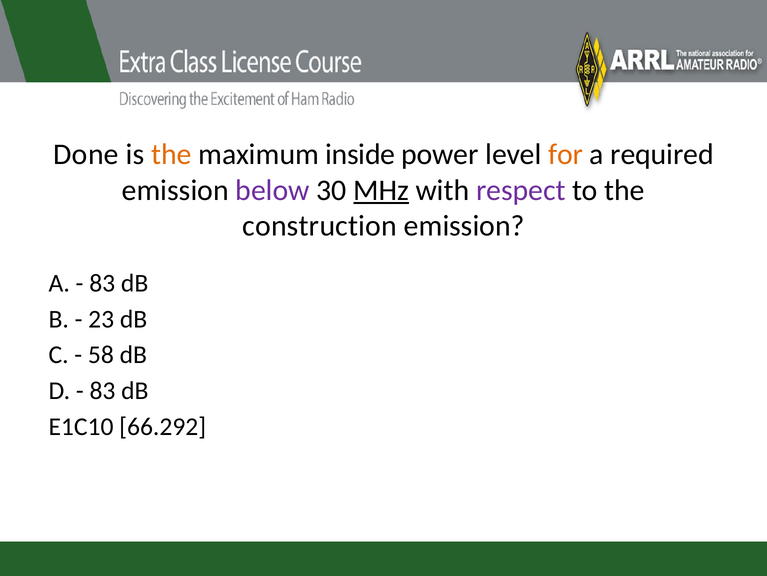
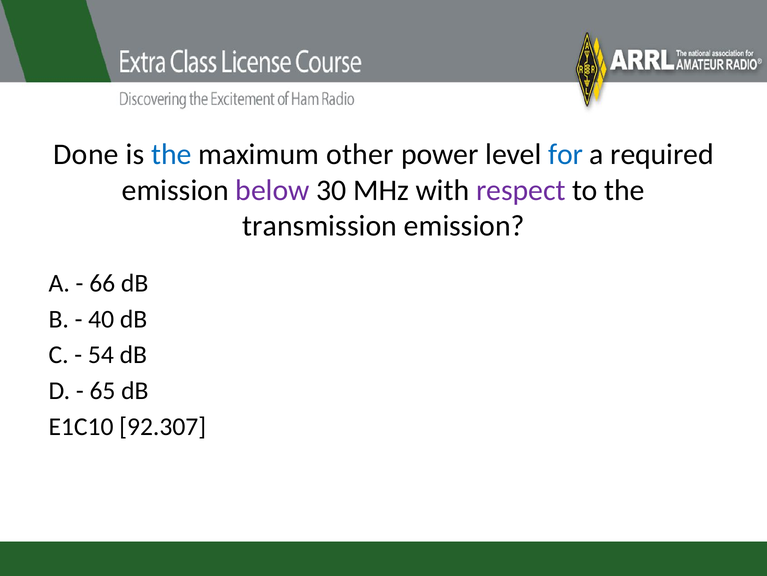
the colour: orange -> blue (171, 154)
inside: inside -> other (360, 154)
for colour: orange -> blue (566, 154)
MHz underline: present -> none (381, 190)
construction: construction -> transmission (320, 226)
83: 83 -> 66 (102, 283)
23: 23 -> 40 (101, 319)
58: 58 -> 54 (101, 355)
83: 83 -> 65 (102, 390)
66.292: 66.292 -> 92.307 (163, 426)
